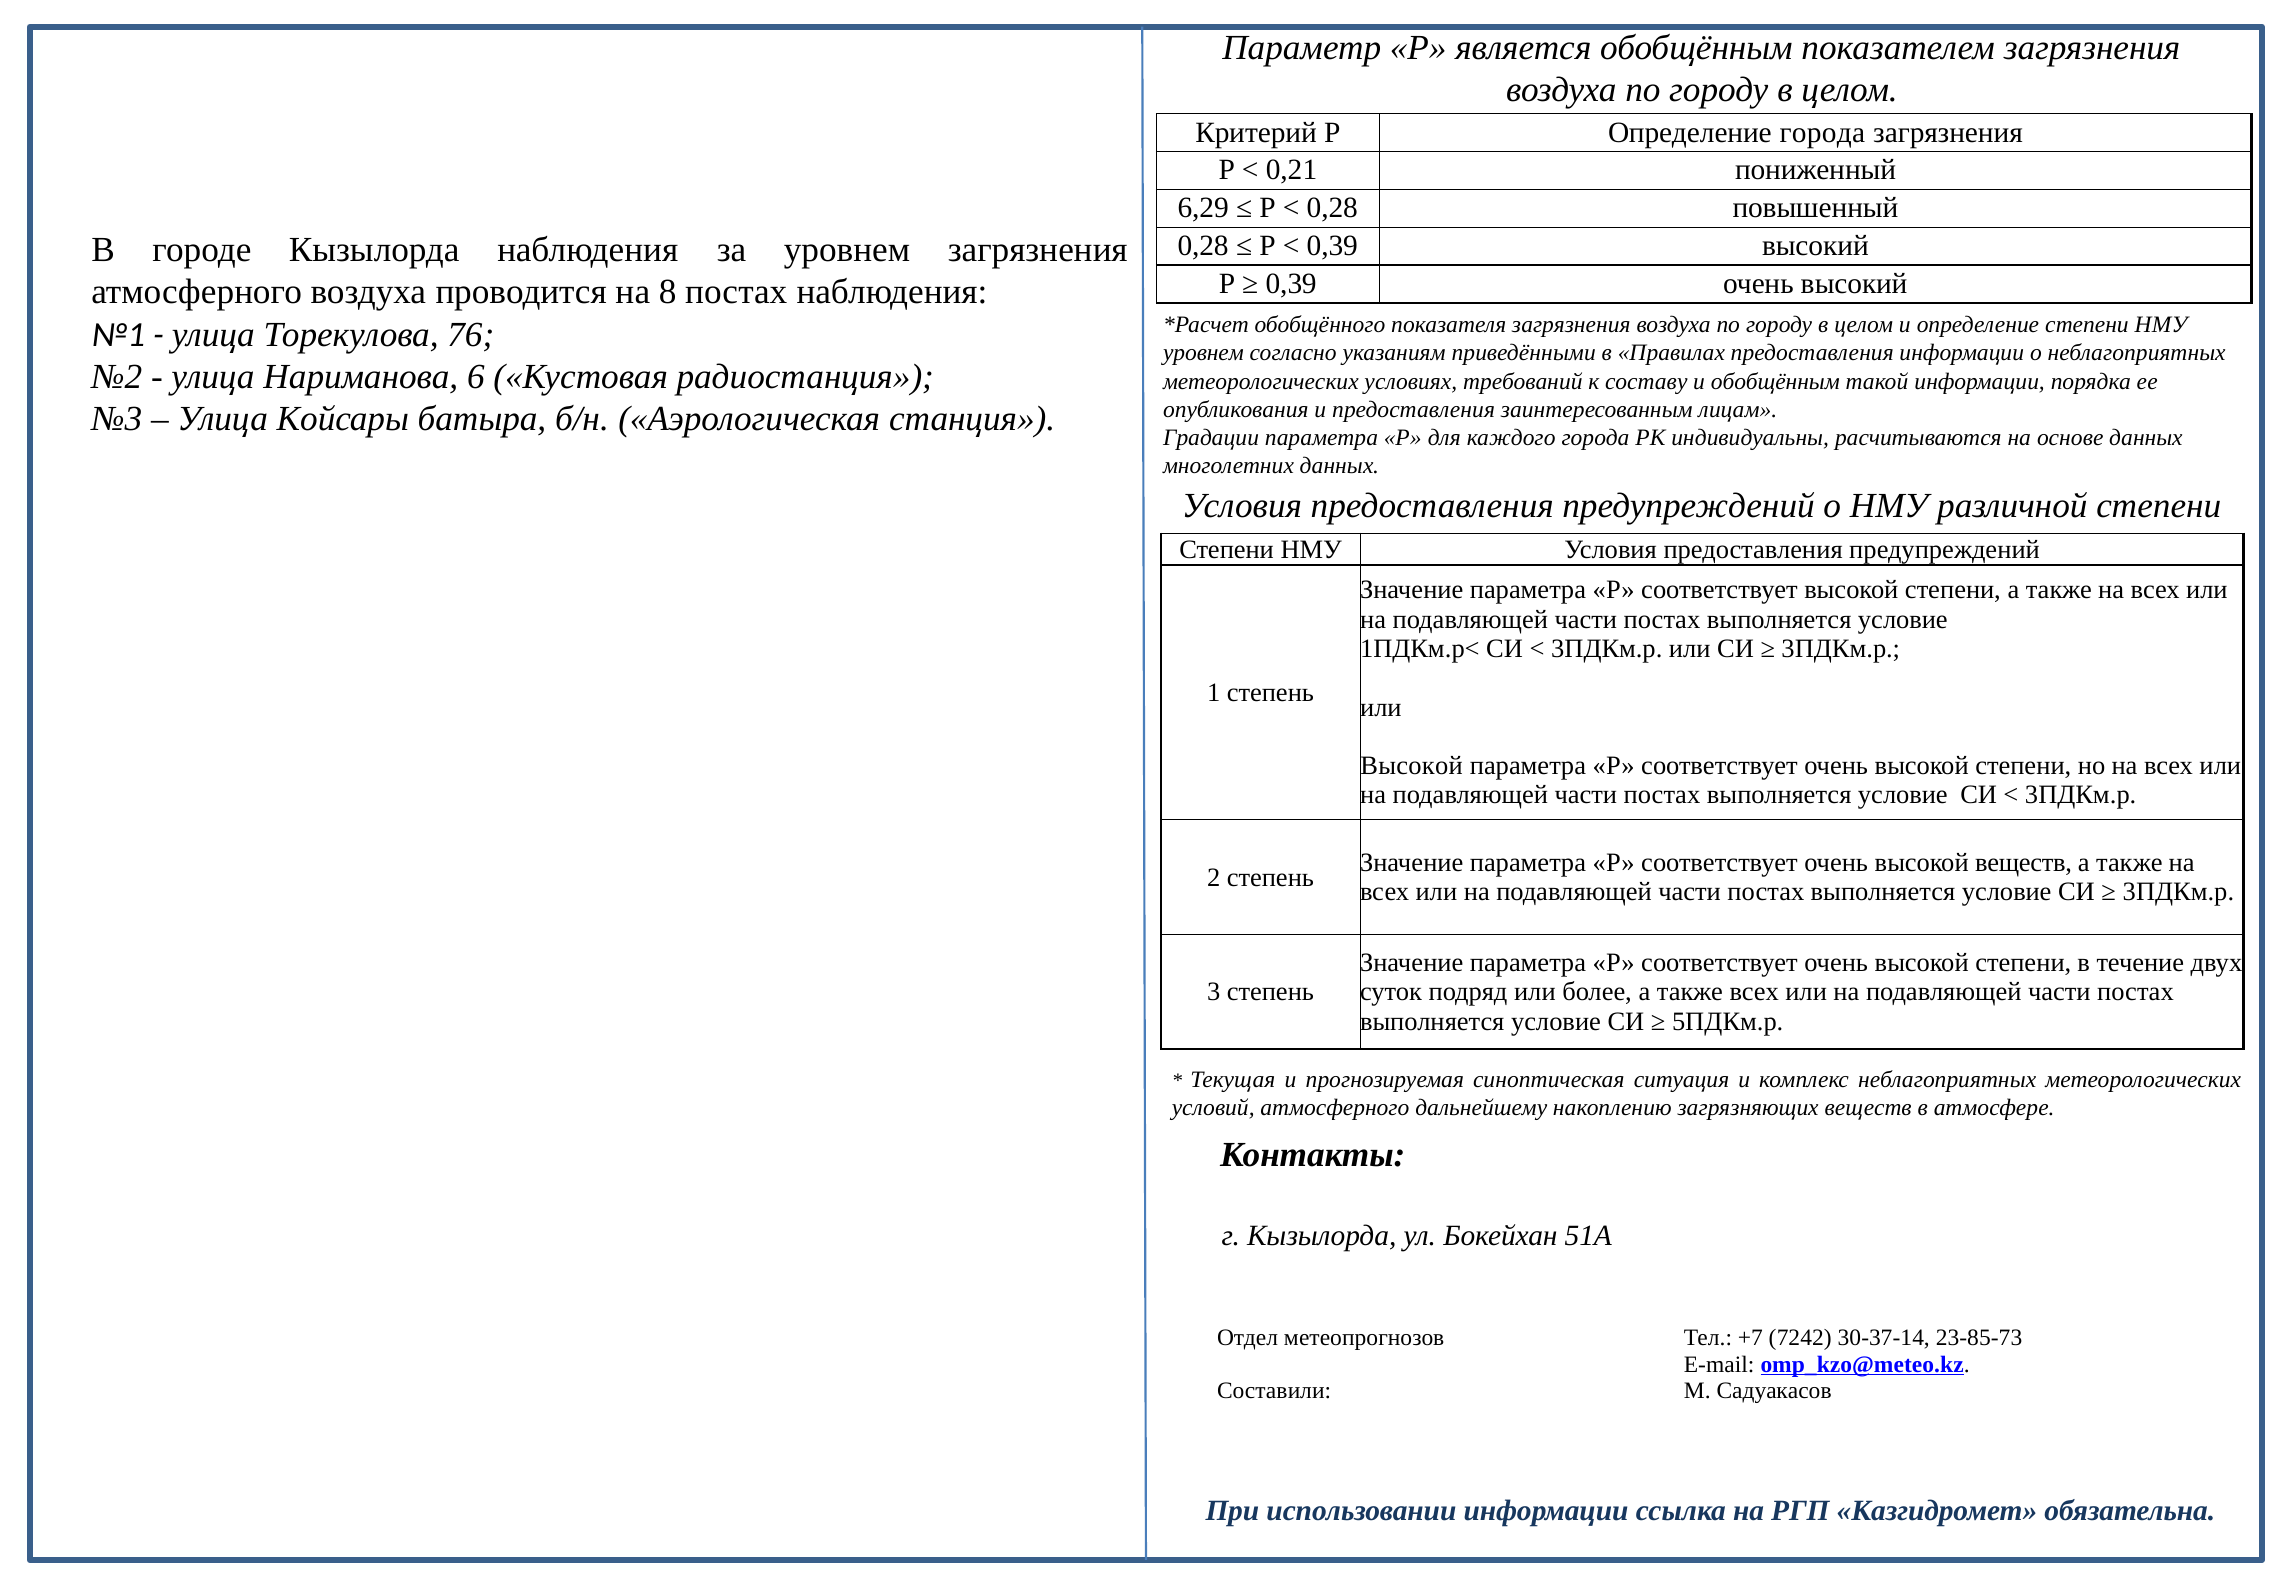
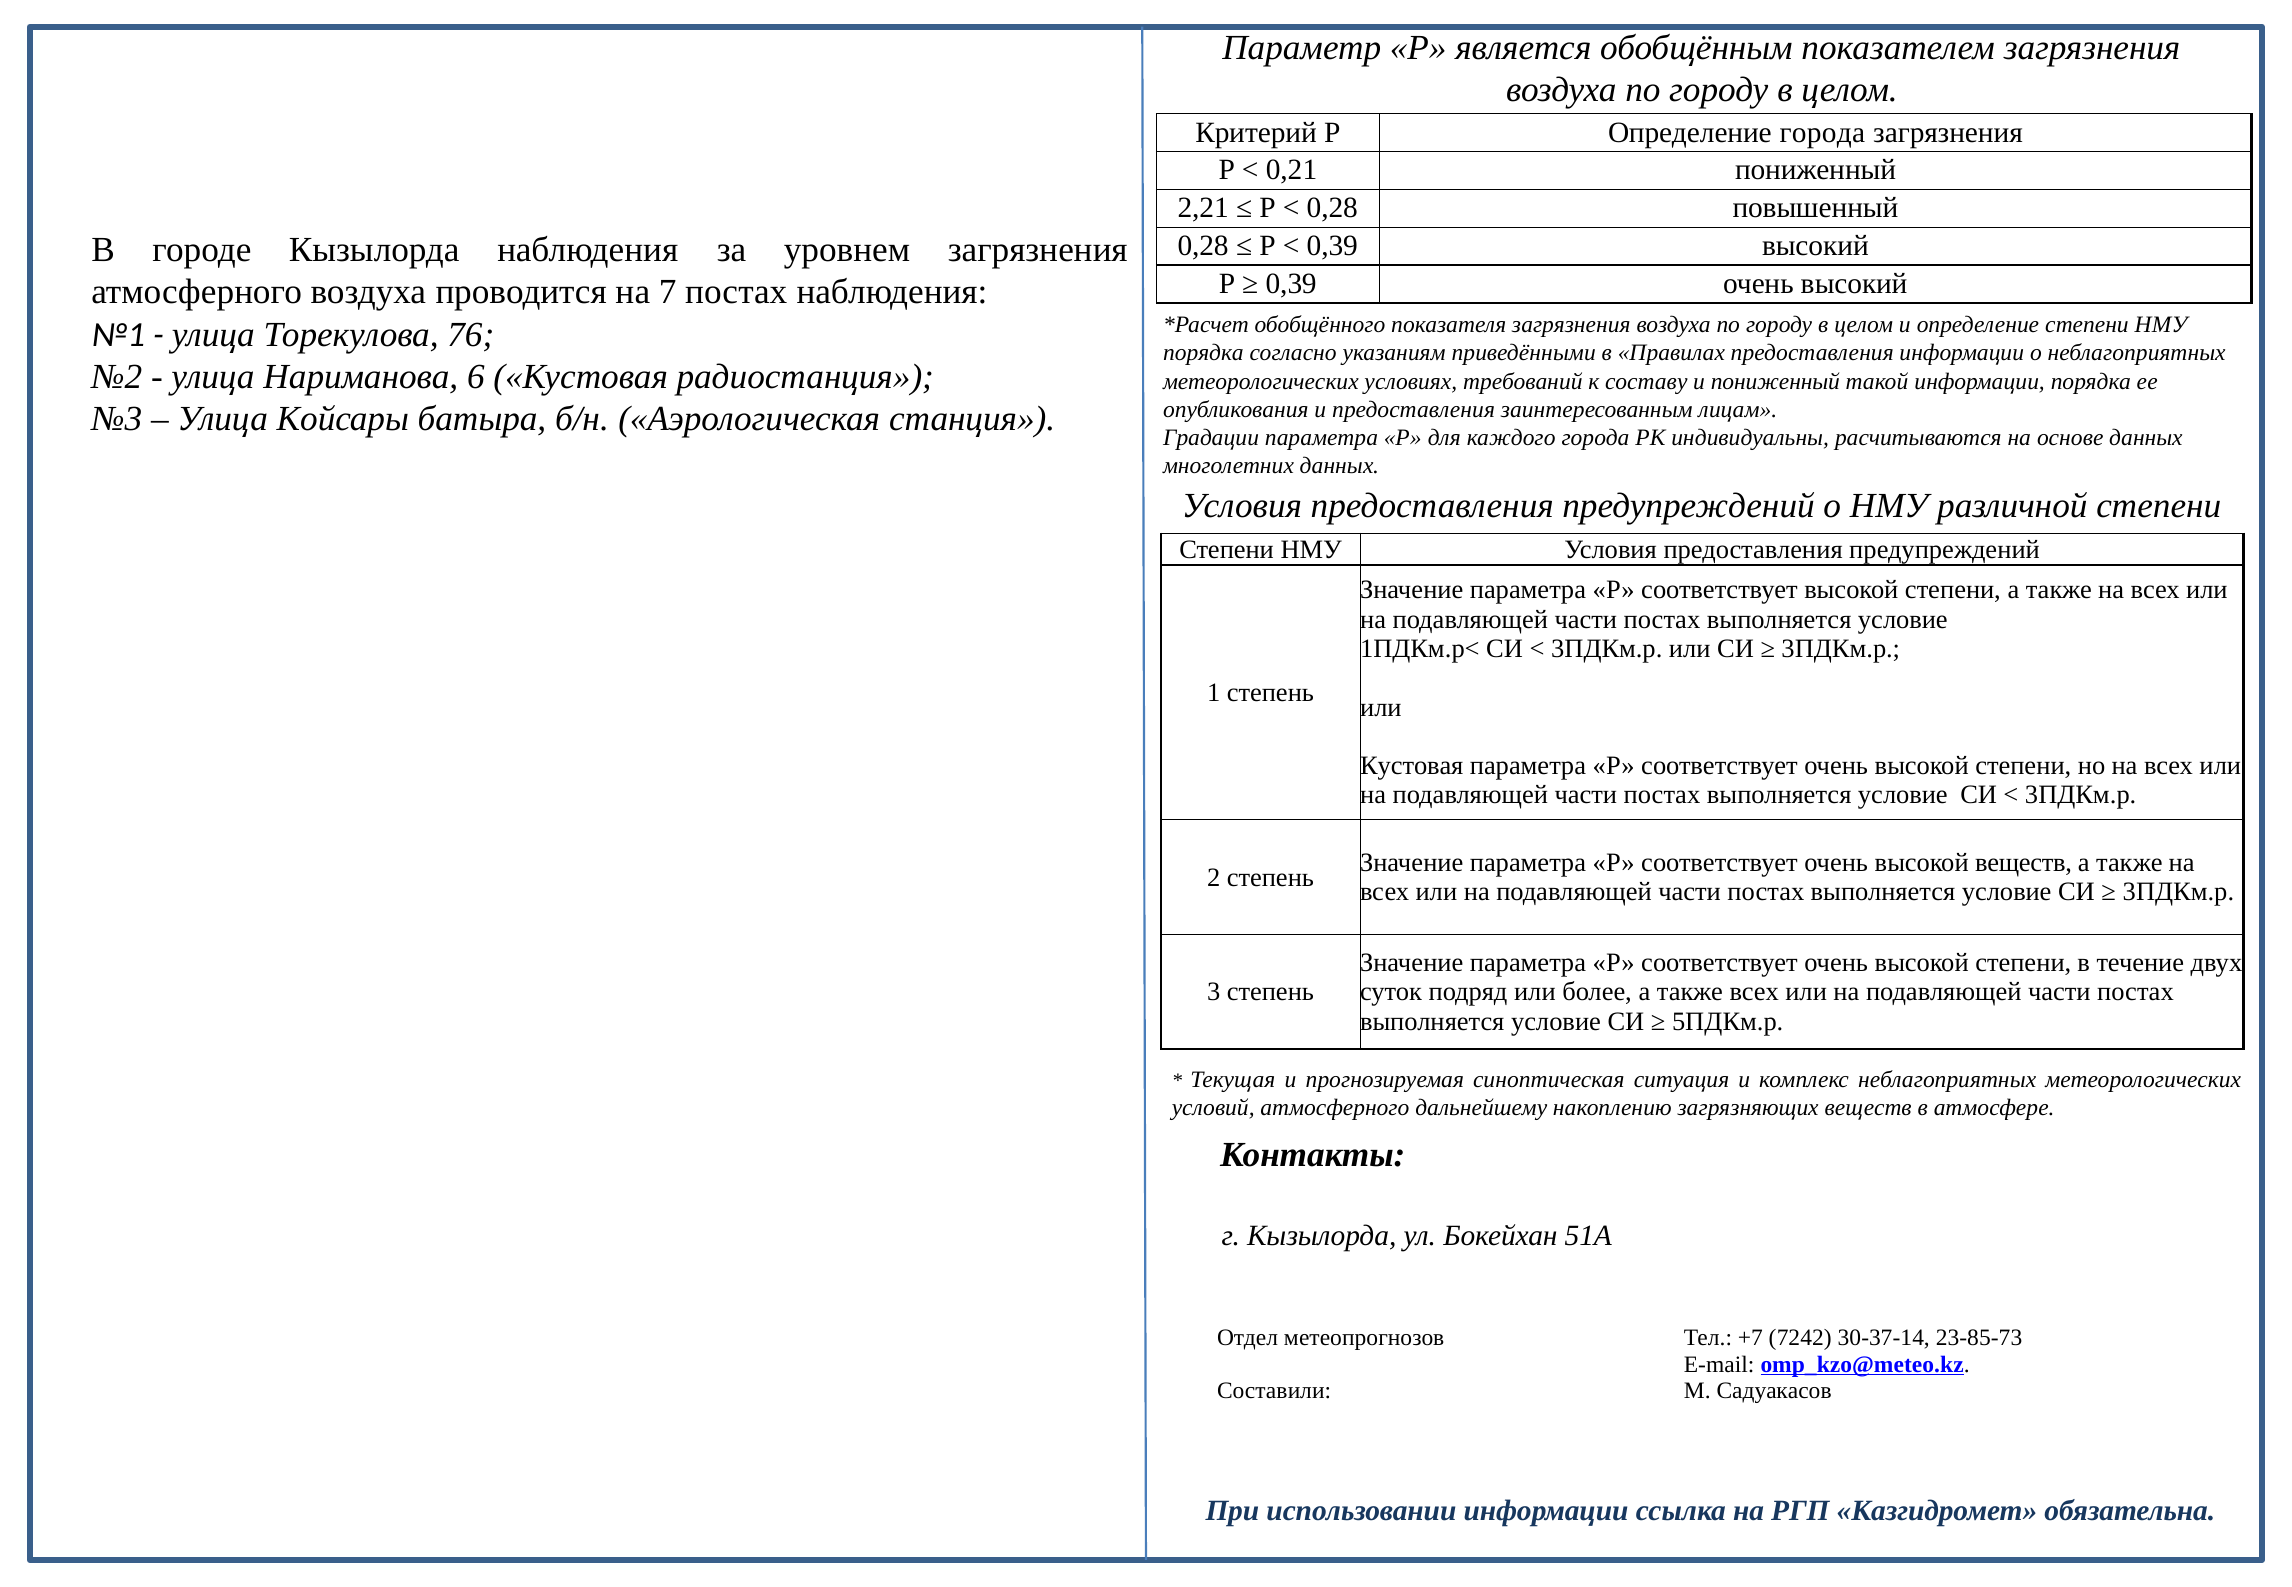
6,29: 6,29 -> 2,21 (1203, 208)
8: 8 -> 7 (668, 292)
уровнем: уровнем -> порядка (1203, 353)
и обобщённым: обобщённым -> пониженный (1775, 381)
Высокой: Высокой -> Кустовая (1412, 766)
